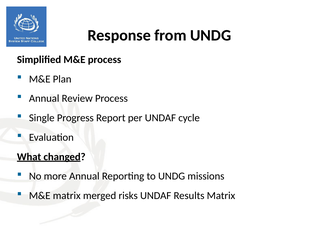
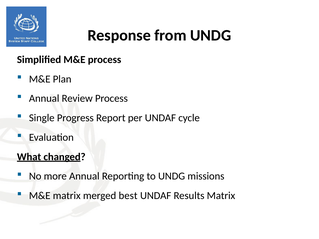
risks: risks -> best (128, 196)
